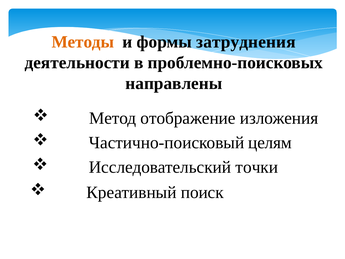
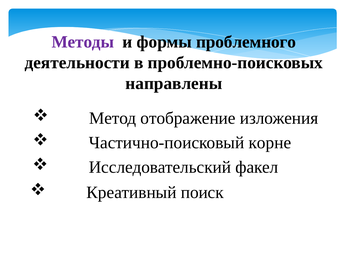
Методы colour: orange -> purple (83, 42)
затруднения: затруднения -> проблемного (246, 42)
целям: целям -> корне (270, 142)
точки: точки -> факел (257, 167)
